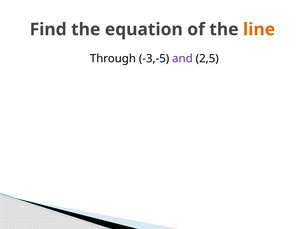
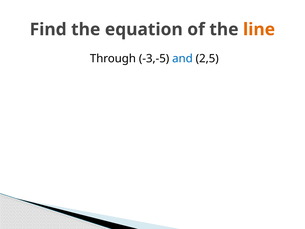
and colour: purple -> blue (182, 59)
